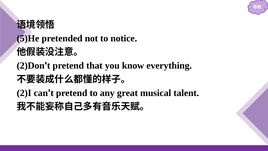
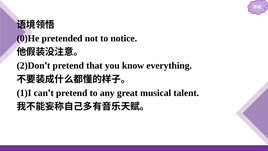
5)He: 5)He -> 0)He (28, 38)
2)I: 2)I -> 1)I (24, 93)
